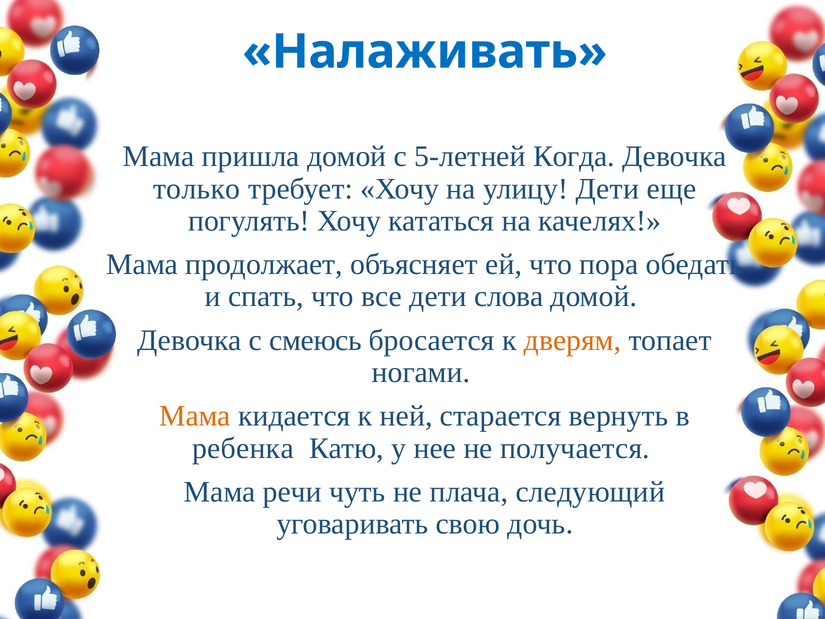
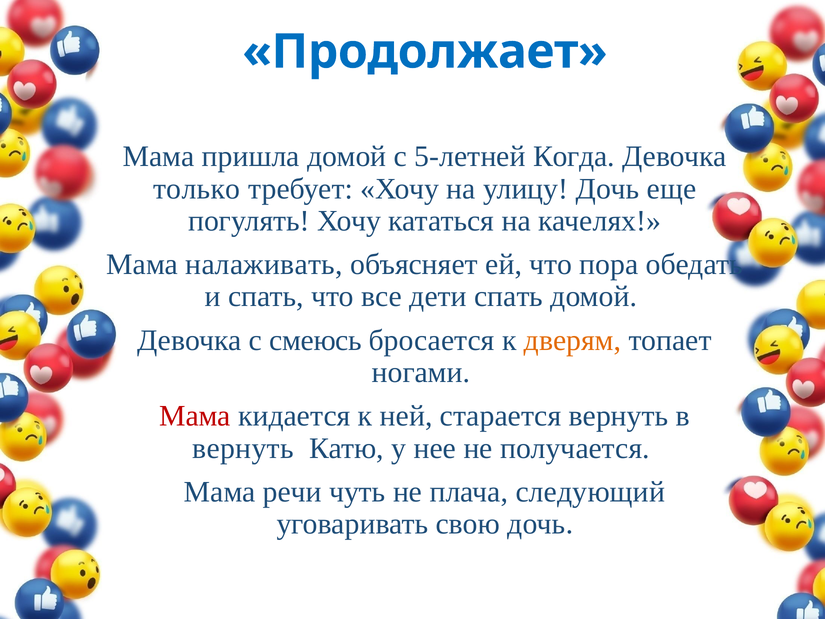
Налаживать: Налаживать -> Продолжает (425, 52)
улицу Дети: Дети -> Дочь (608, 189)
продолжает: продолжает -> налаживать (264, 264)
дети слова: слова -> спать (509, 297)
Мама colour: orange -> red (195, 416)
ребенка: ребенка -> вернуть (243, 448)
